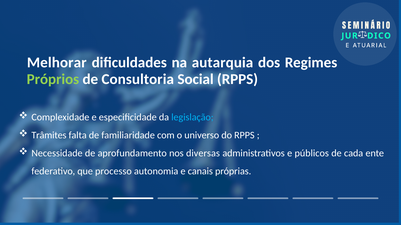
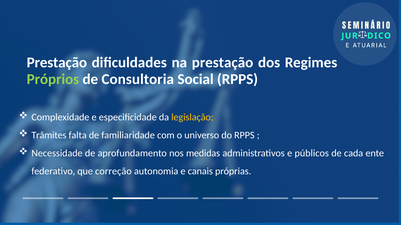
Melhorar: Melhorar -> Prestação (57, 63)
na autarquia: autarquia -> prestação (223, 63)
legislação colour: light blue -> yellow (192, 118)
diversas: diversas -> medidas (203, 154)
processo: processo -> correção (113, 172)
